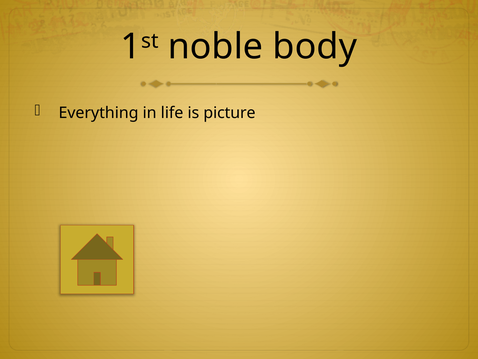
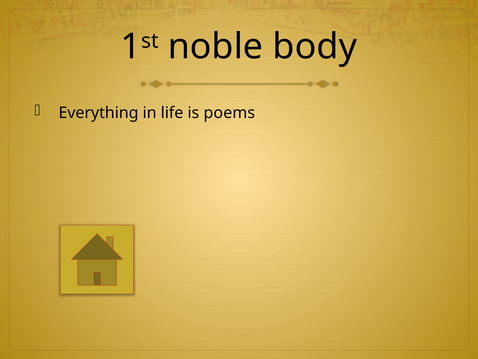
picture: picture -> poems (229, 113)
